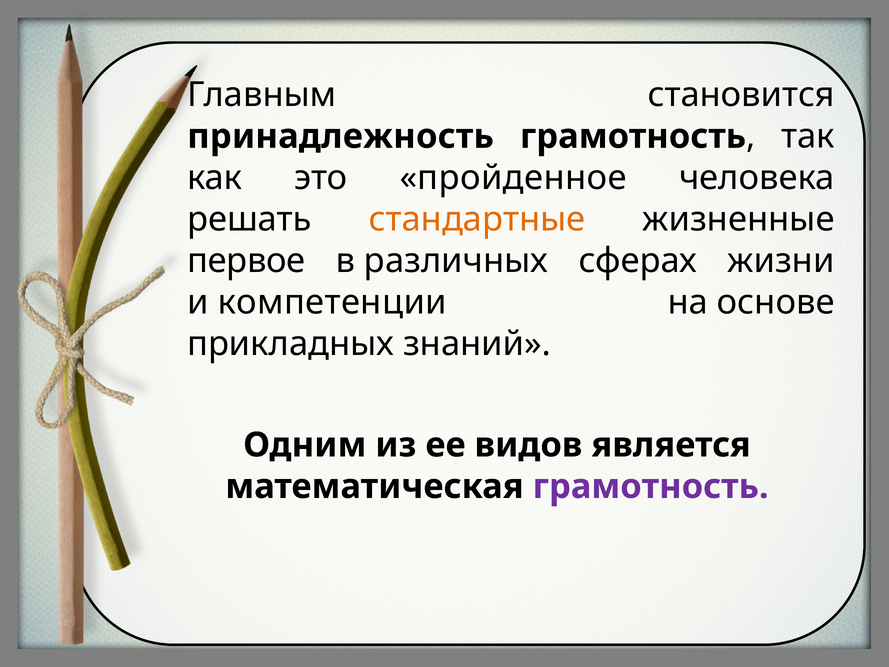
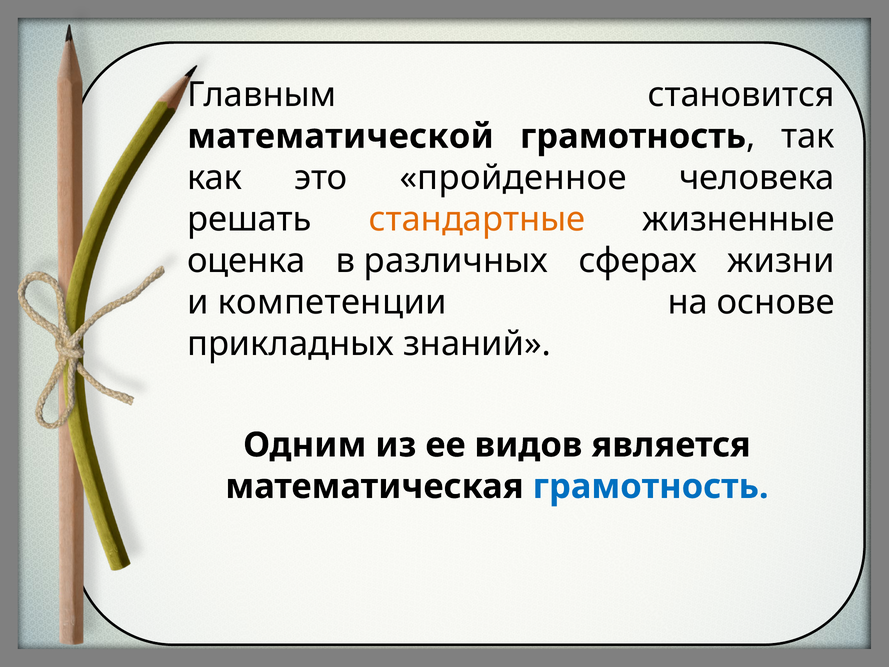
принадлежность: принадлежность -> математической (341, 136)
первое: первое -> оценка (246, 261)
грамотность colour: purple -> blue (651, 486)
